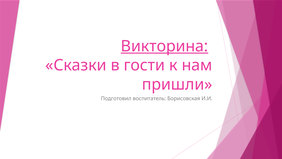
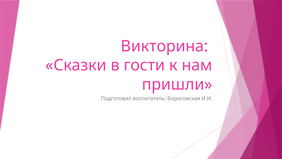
Викторина underline: present -> none (164, 46)
